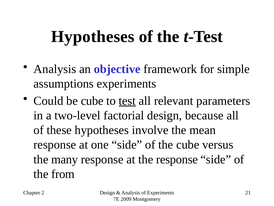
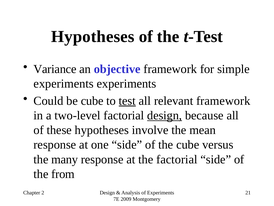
Analysis: Analysis -> Variance (55, 69)
assumptions: assumptions -> experiments (64, 84)
relevant parameters: parameters -> framework (223, 101)
design underline: none -> present (165, 115)
the response: response -> factorial (177, 159)
